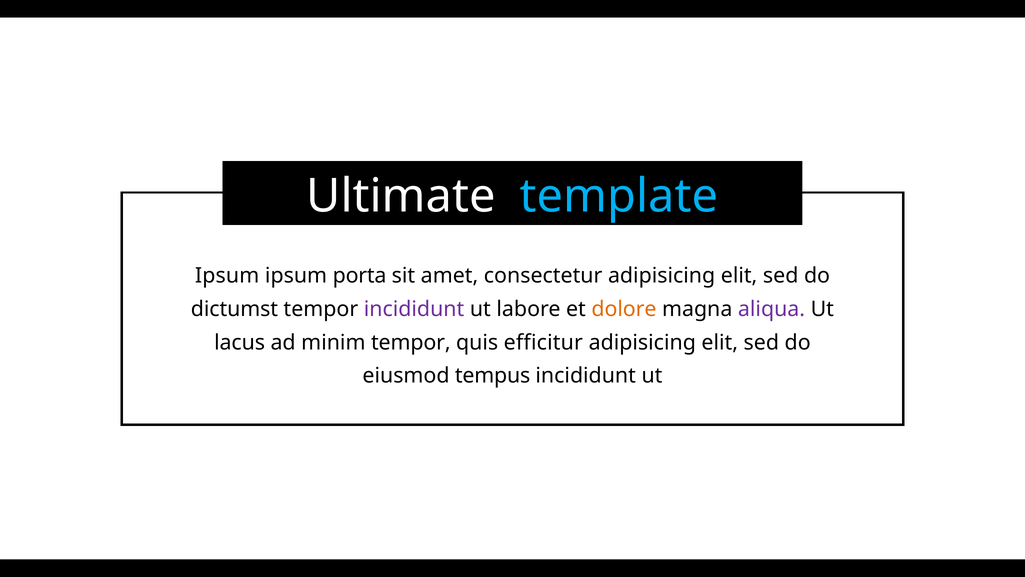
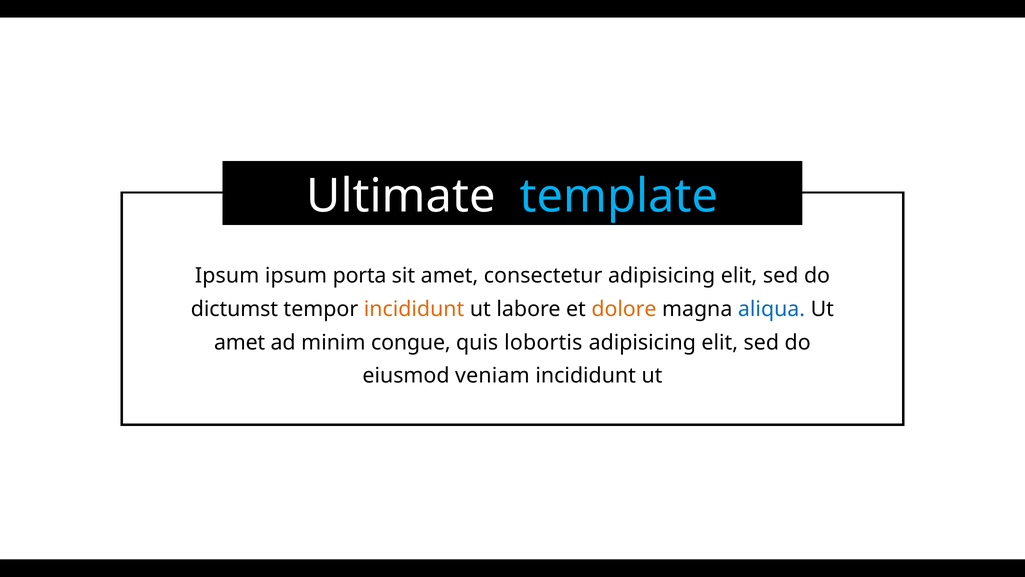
incididunt colour: purple -> orange (414, 309)
aliqua colour: purple -> blue (772, 309)
lacus: lacus -> amet (240, 342)
minim tempor: tempor -> congue (411, 342)
efficitur: efficitur -> lobortis (543, 342)
tempus: tempus -> veniam (492, 376)
